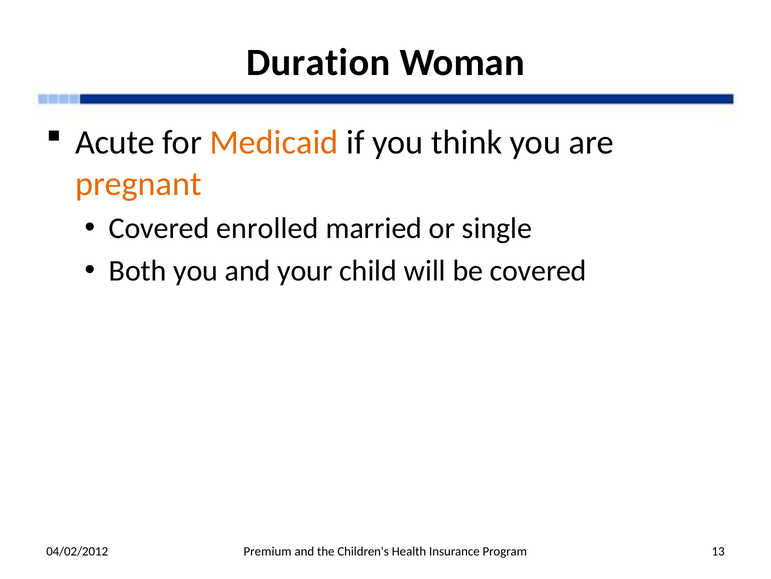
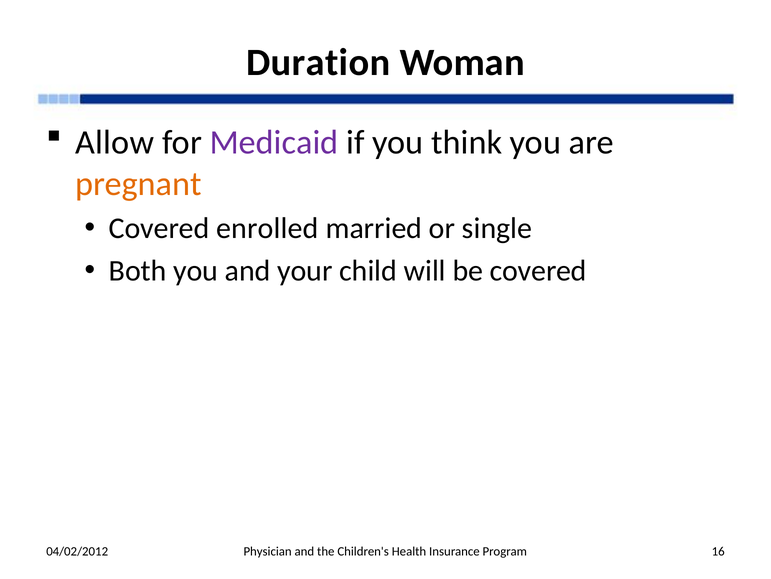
Acute: Acute -> Allow (115, 142)
Medicaid colour: orange -> purple (274, 142)
Premium: Premium -> Physician (268, 551)
13: 13 -> 16 (718, 551)
